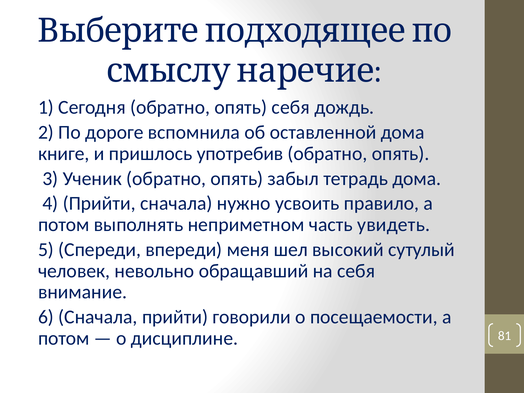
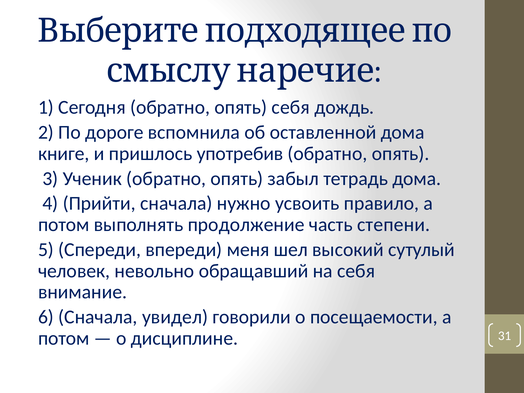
неприметном: неприметном -> продолжение (246, 225)
увидеть: увидеть -> степени (394, 225)
Сначала прийти: прийти -> увидел (175, 317)
81: 81 -> 31 (505, 336)
